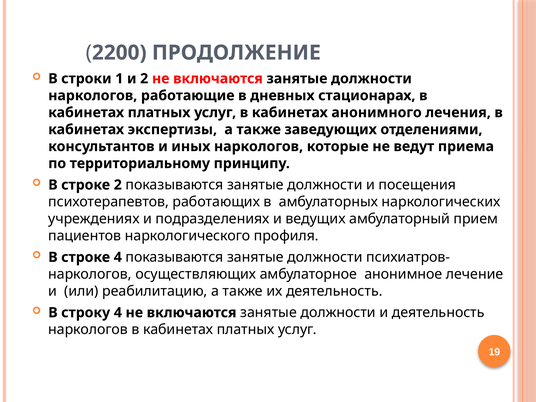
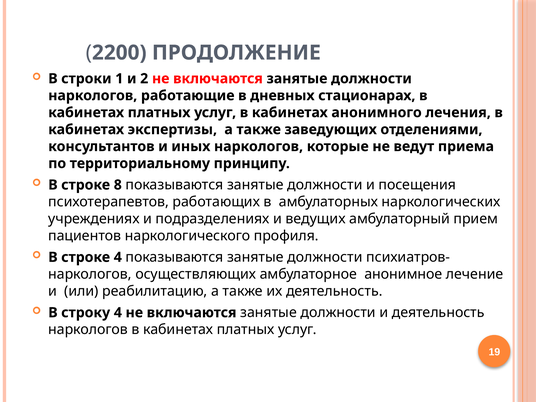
строке 2: 2 -> 8 (118, 185)
